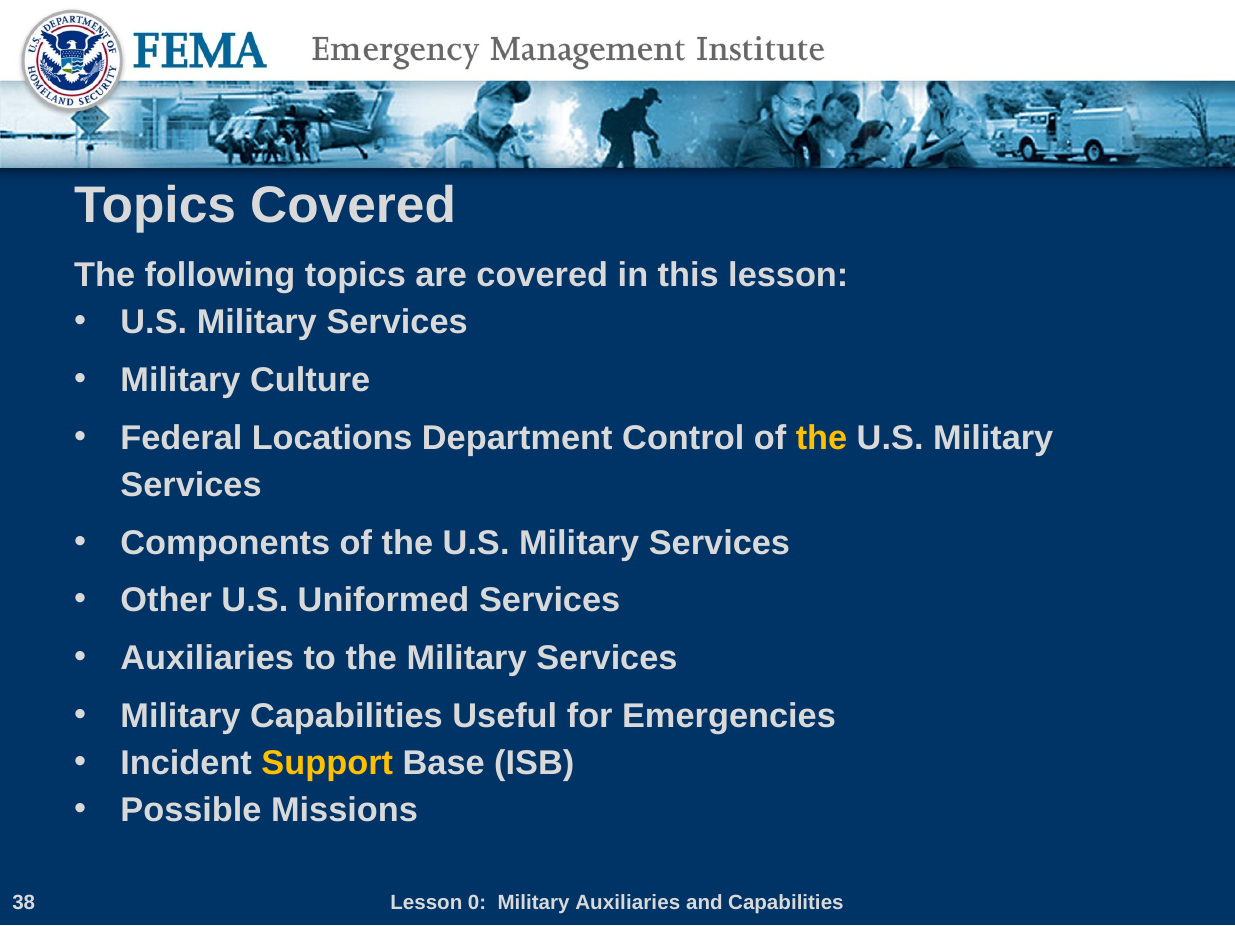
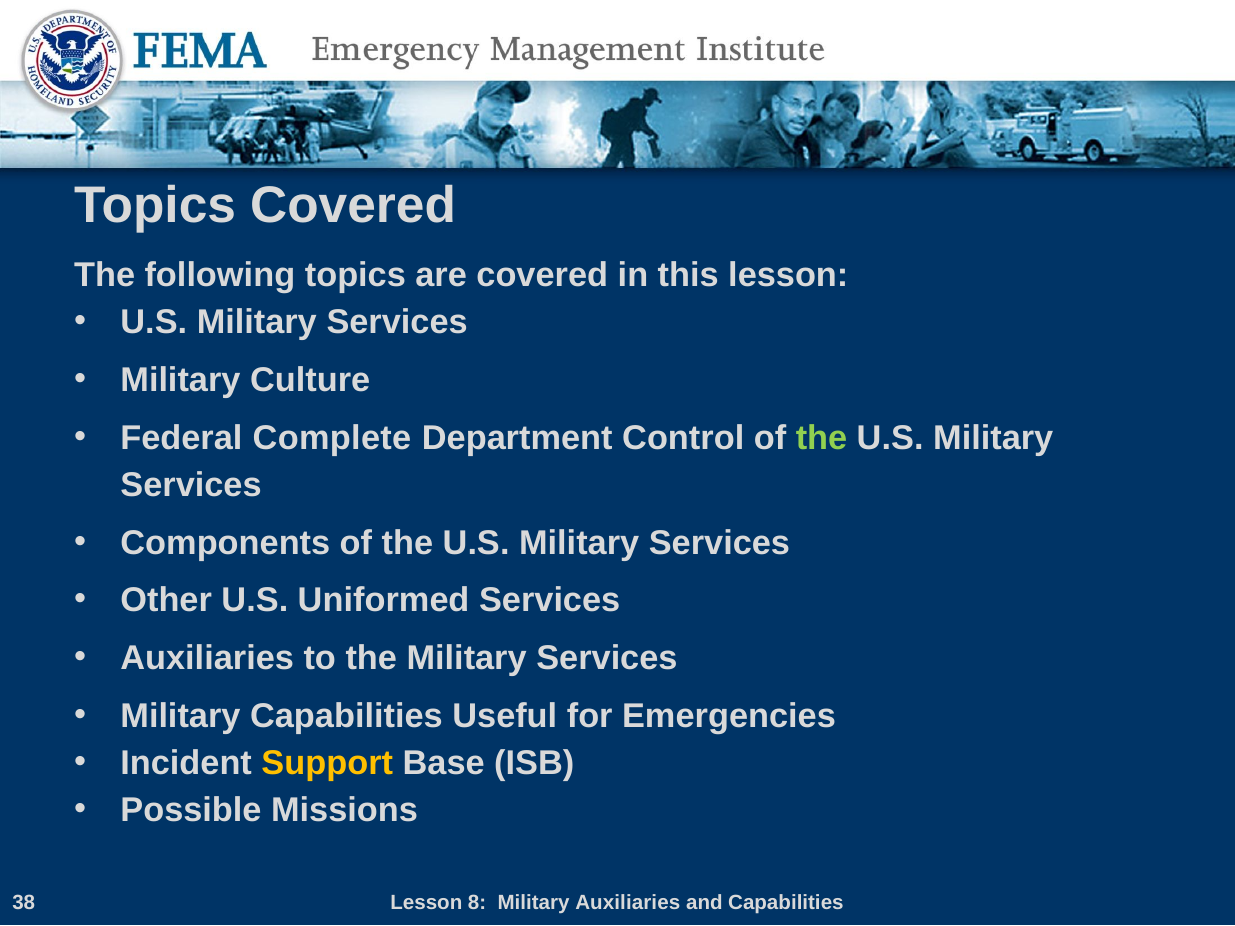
Locations: Locations -> Complete (332, 438)
the colour: yellow -> light green (822, 438)
0: 0 -> 8 (477, 903)
